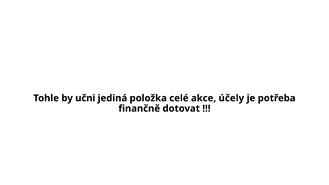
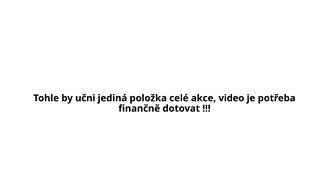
účely: účely -> video (231, 98)
